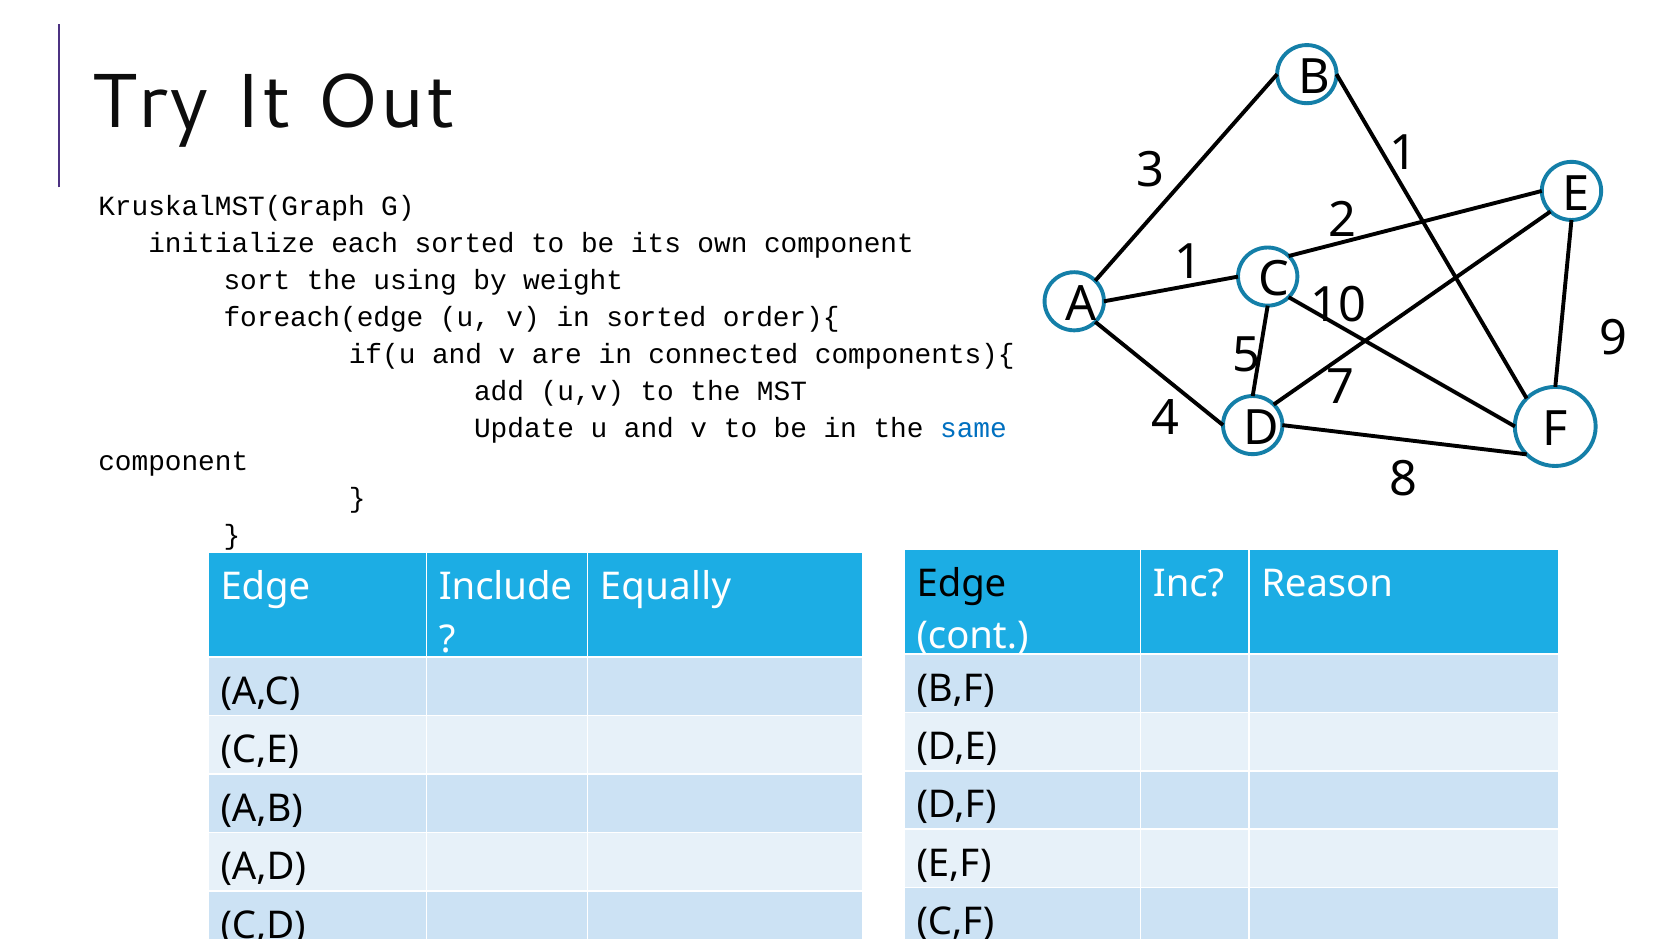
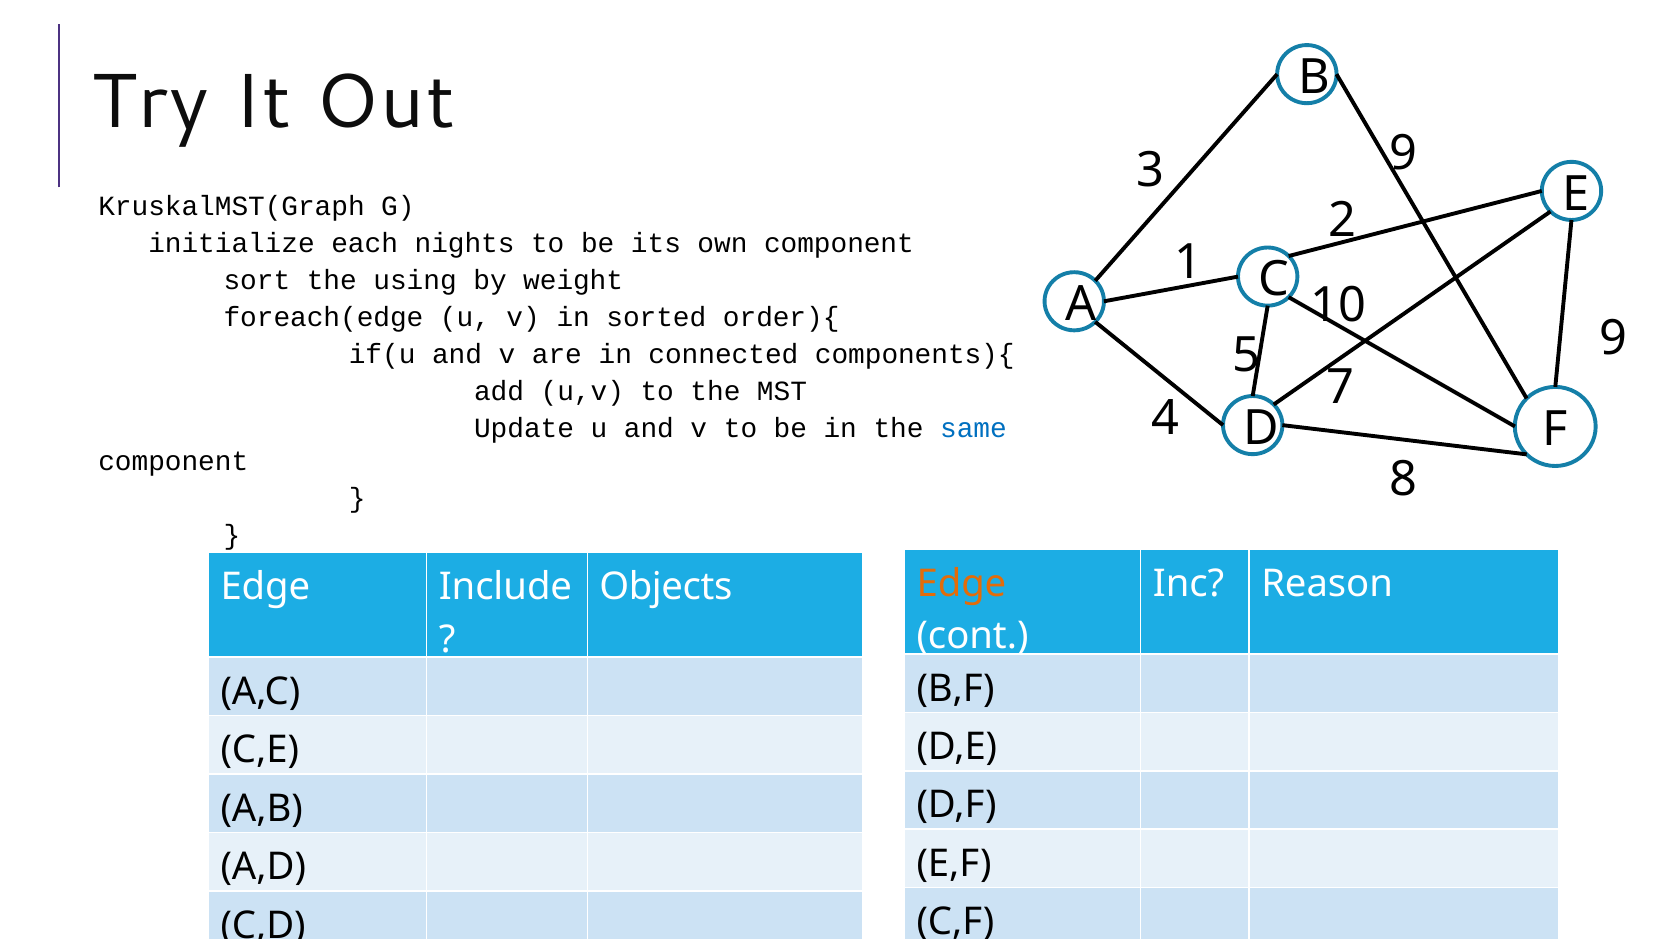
3 1: 1 -> 9 (1403, 154)
each sorted: sorted -> nights (465, 244)
Edge colour: black -> orange (961, 584)
Equally: Equally -> Objects (666, 587)
